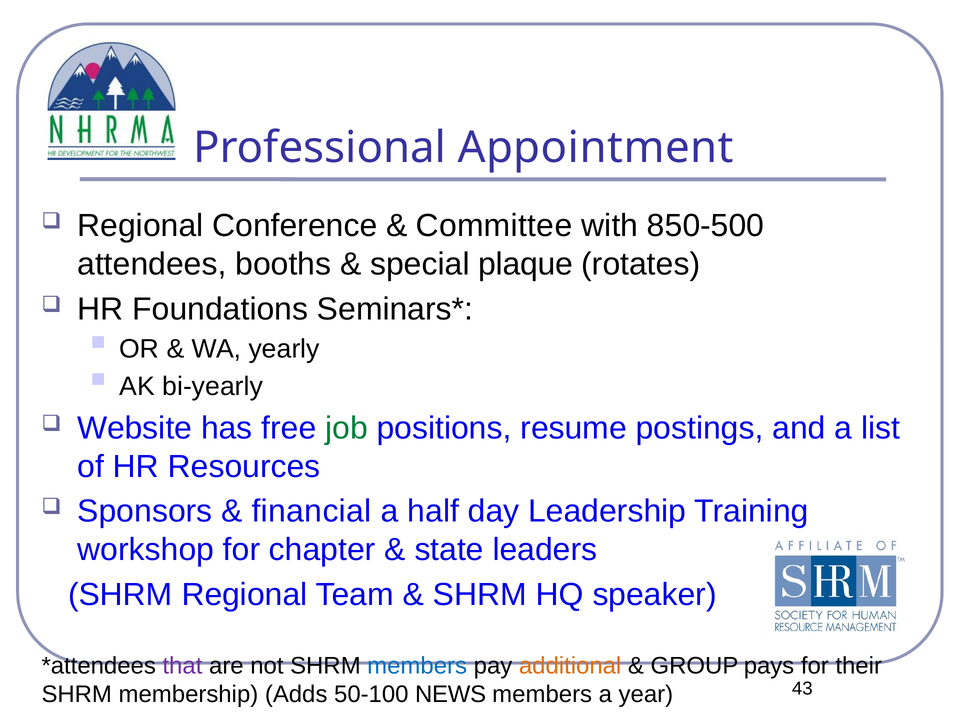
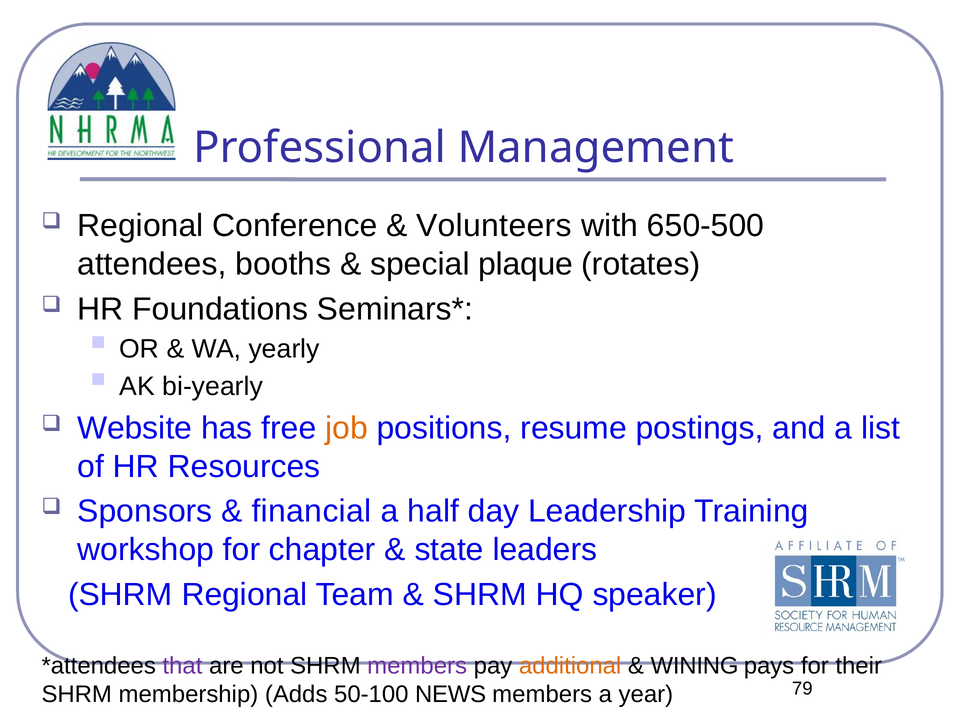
Appointment: Appointment -> Management (596, 148)
Committee: Committee -> Volunteers (494, 226)
850-500: 850-500 -> 650-500 (706, 226)
job colour: green -> orange (347, 428)
members colour: blue -> purple (417, 665)
GROUP: GROUP -> WINING (695, 665)
43: 43 -> 79 (802, 688)
